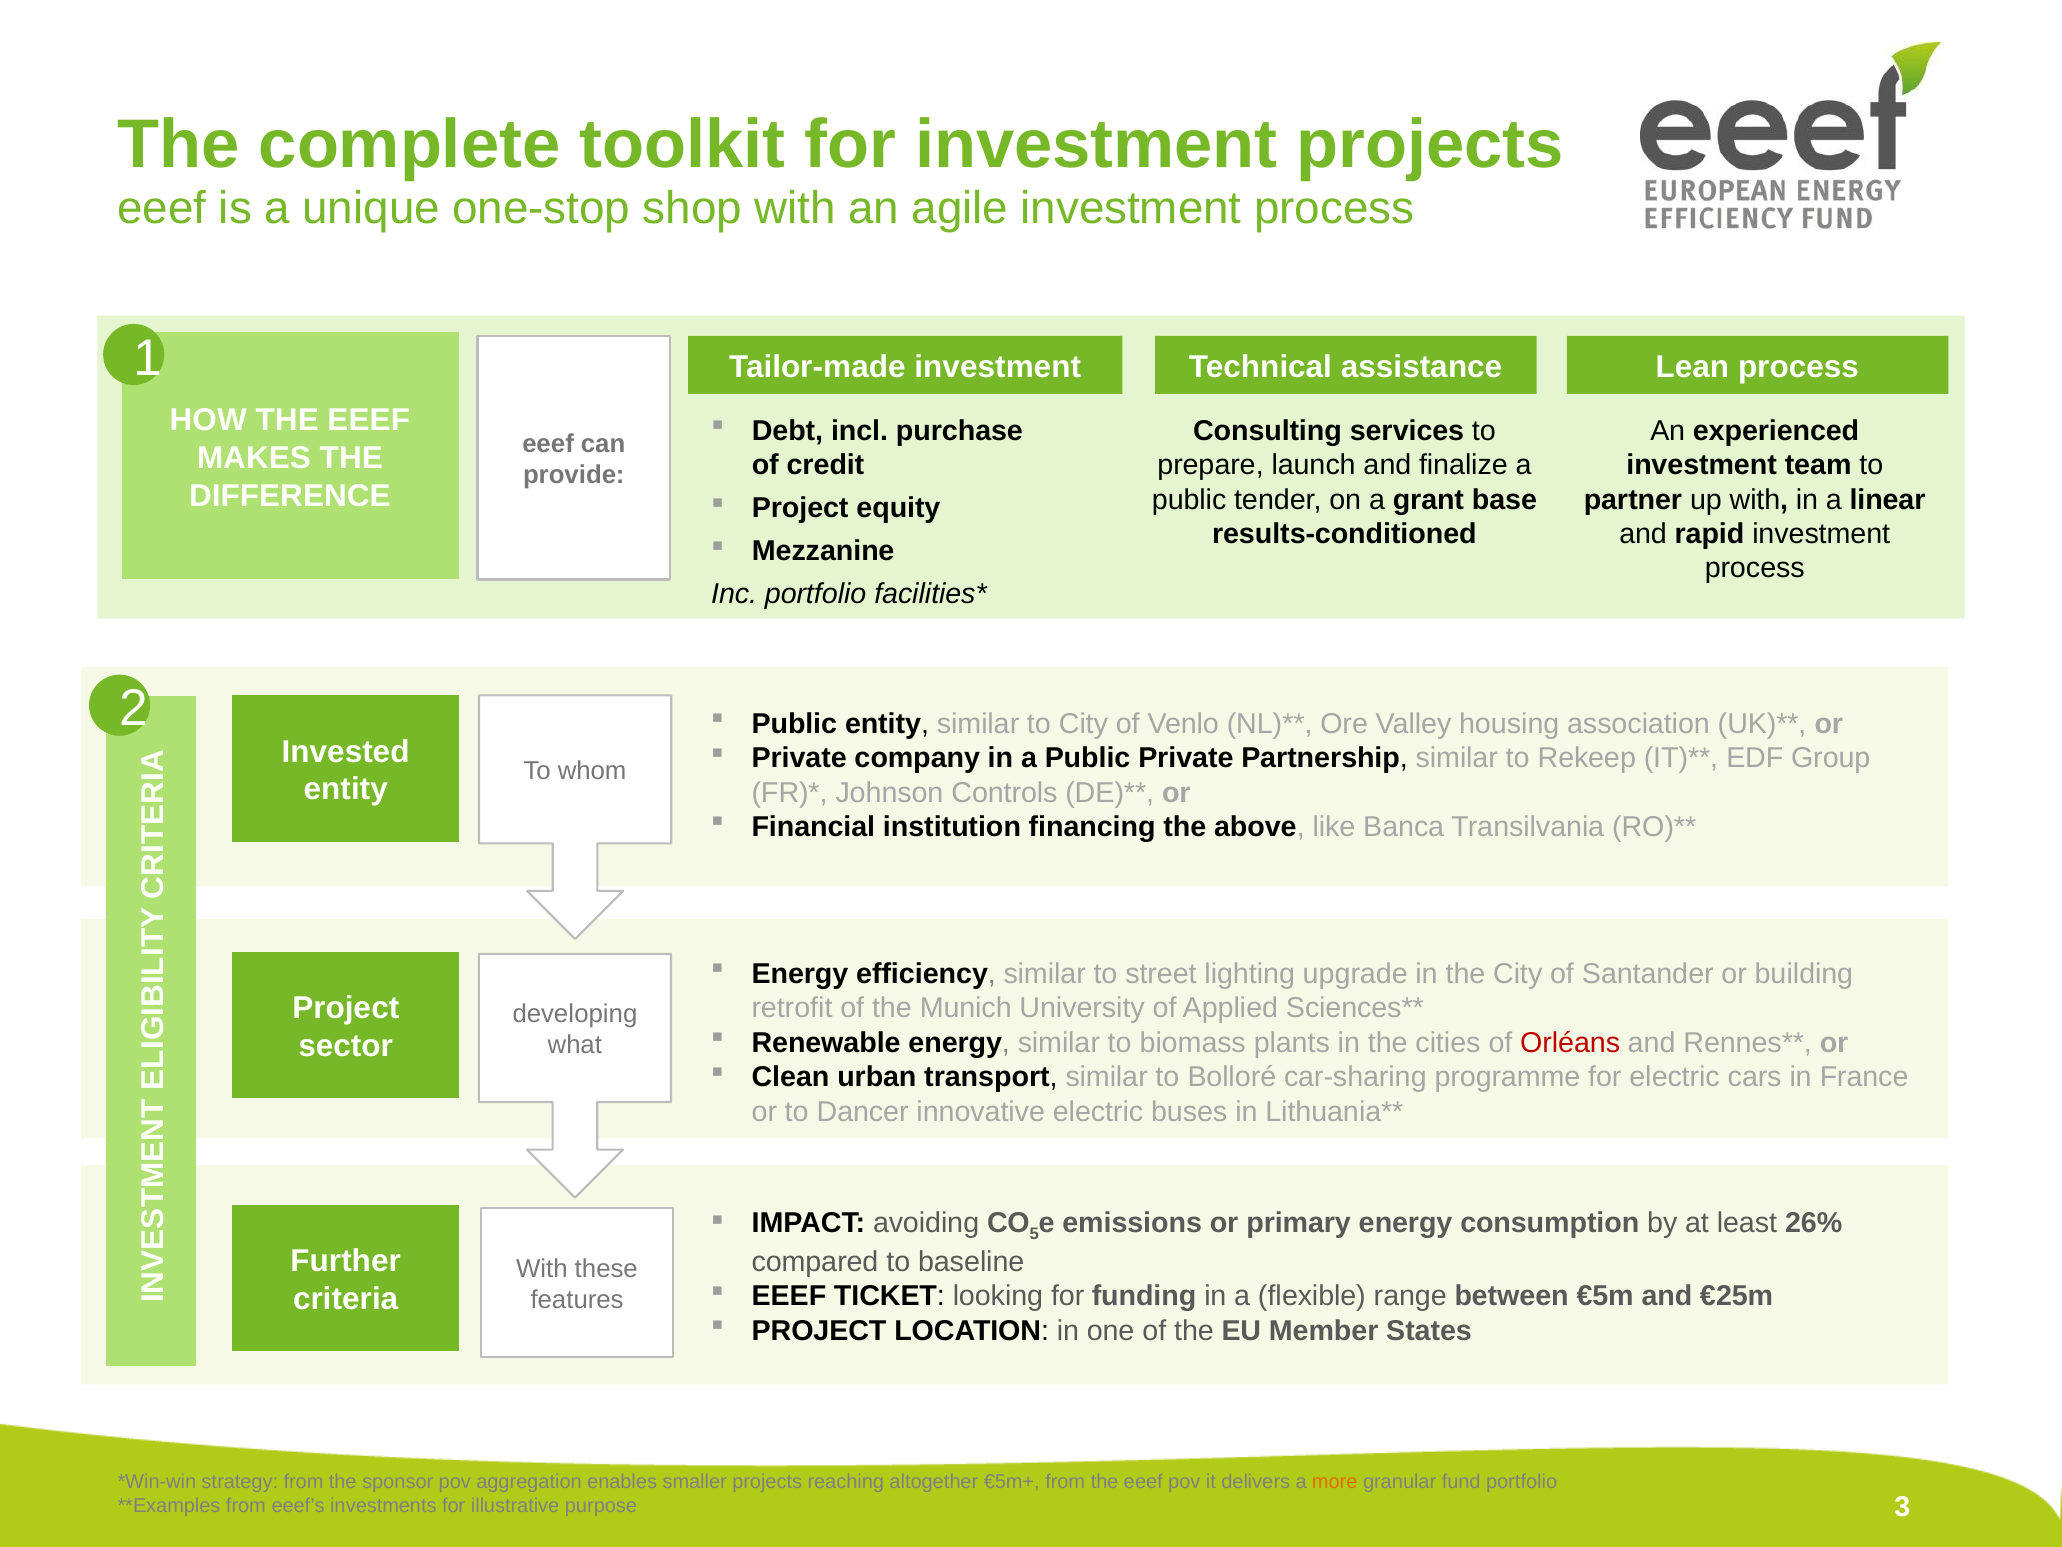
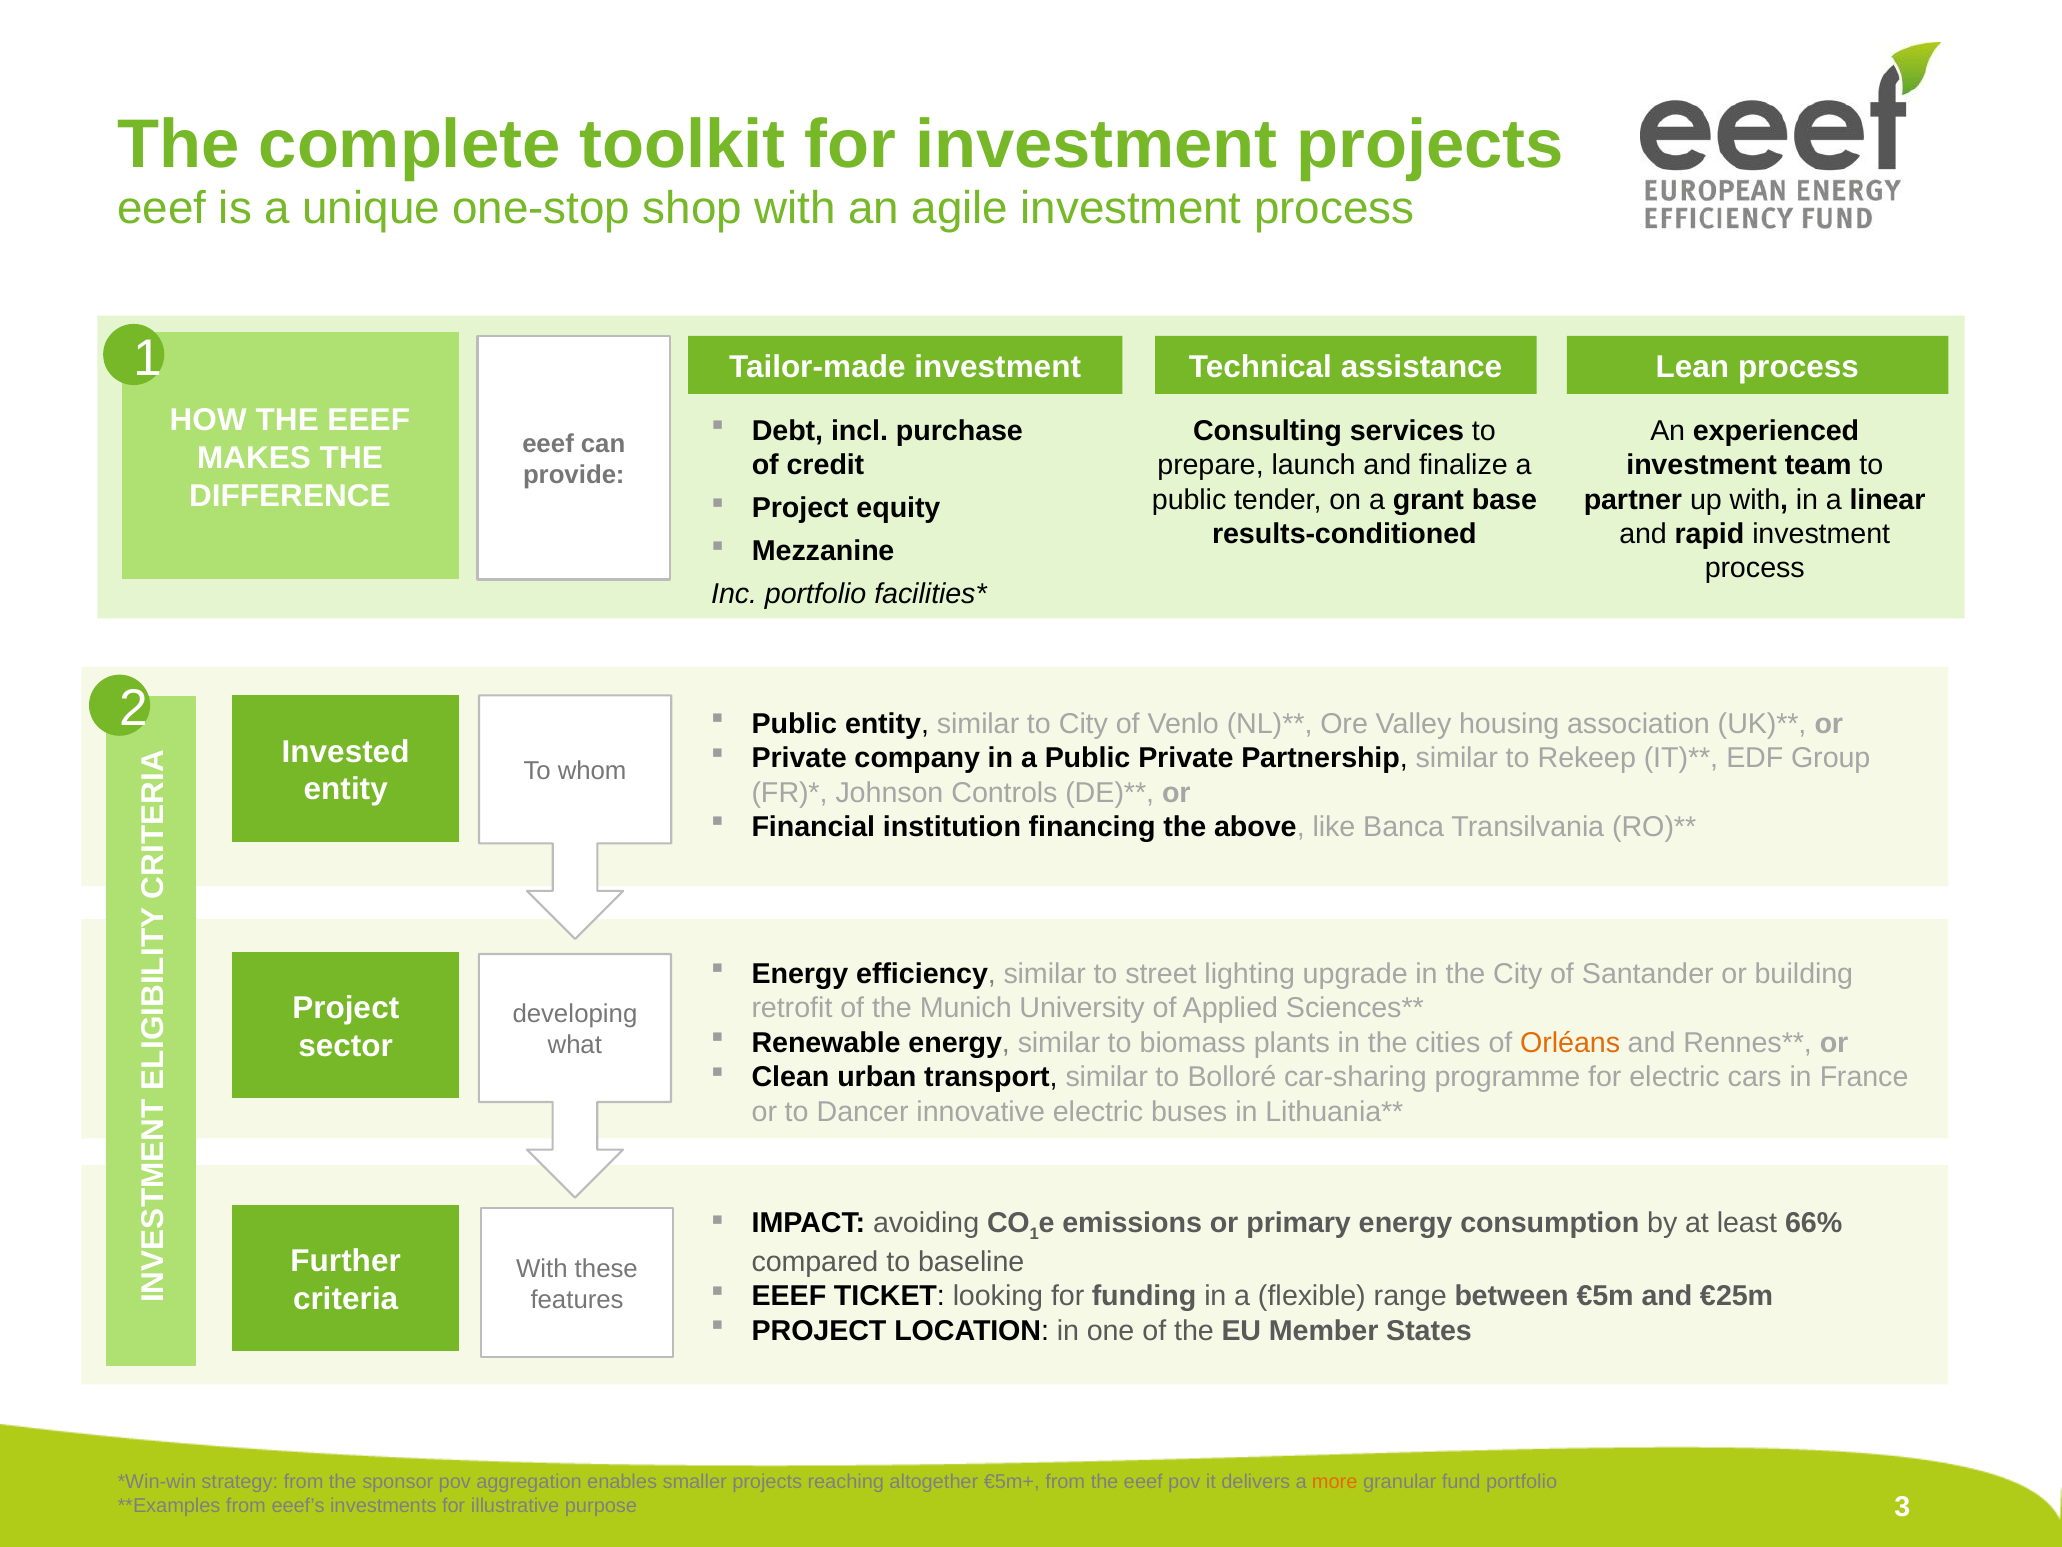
Orléans colour: red -> orange (1570, 1042)
5: 5 -> 1 (1034, 1234)
26%: 26% -> 66% (1814, 1222)
